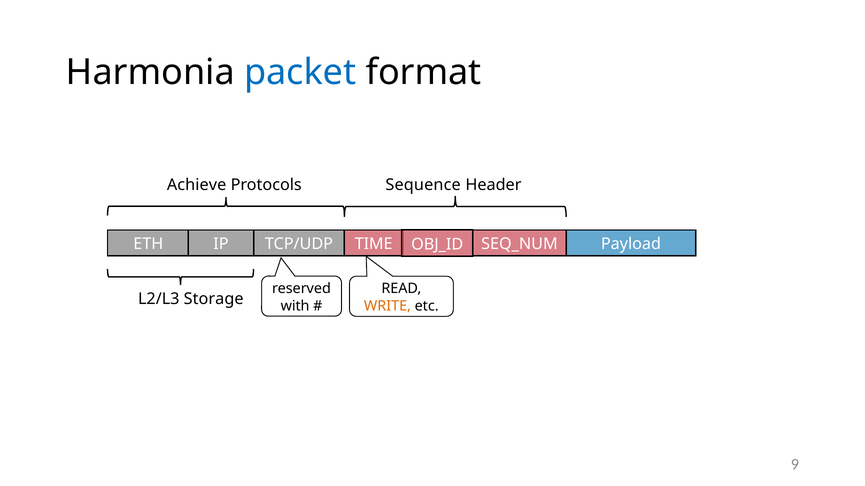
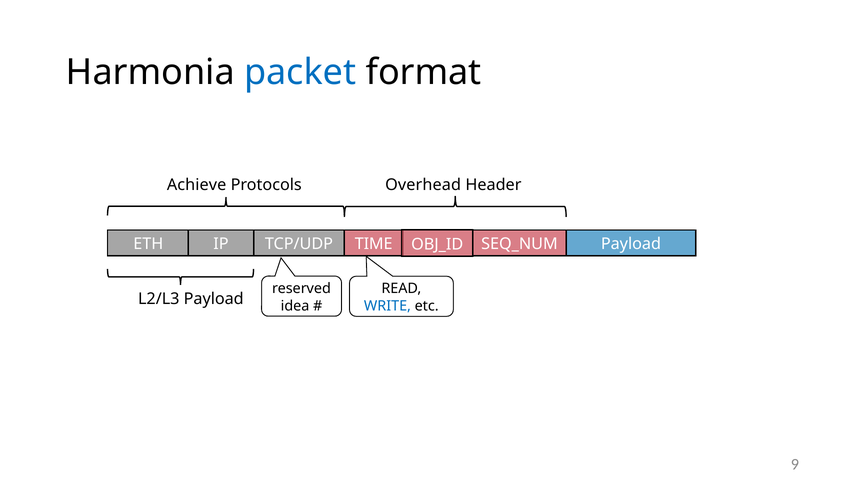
Sequence: Sequence -> Overhead (423, 185)
L2/L3 Storage: Storage -> Payload (214, 299)
with: with -> idea (295, 306)
WRITE colour: orange -> blue (387, 306)
